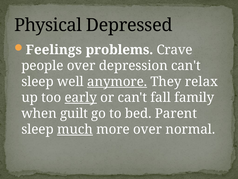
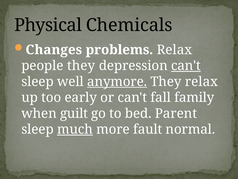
Depressed: Depressed -> Chemicals (129, 25)
Feelings: Feelings -> Changes (54, 50)
problems Crave: Crave -> Relax (174, 50)
people over: over -> they (81, 66)
can't underline: none -> present (186, 66)
early underline: present -> none (81, 97)
more over: over -> fault (148, 129)
